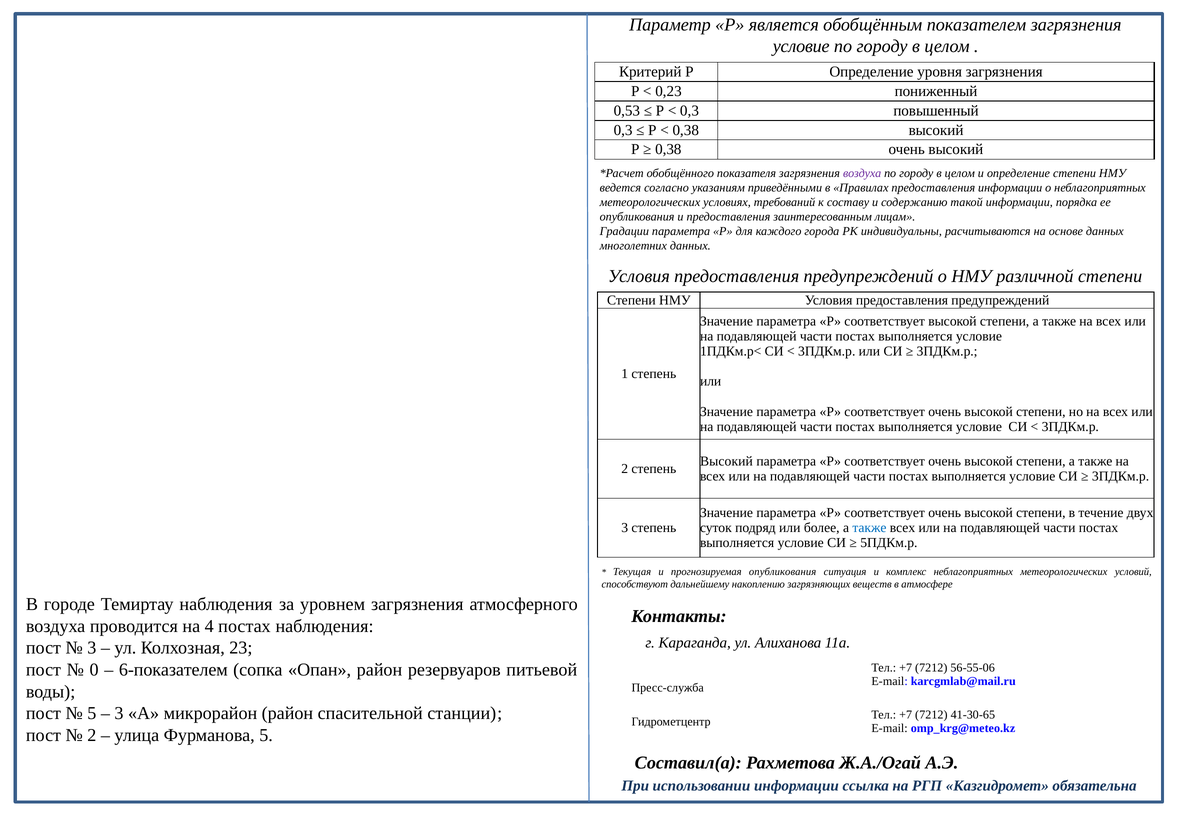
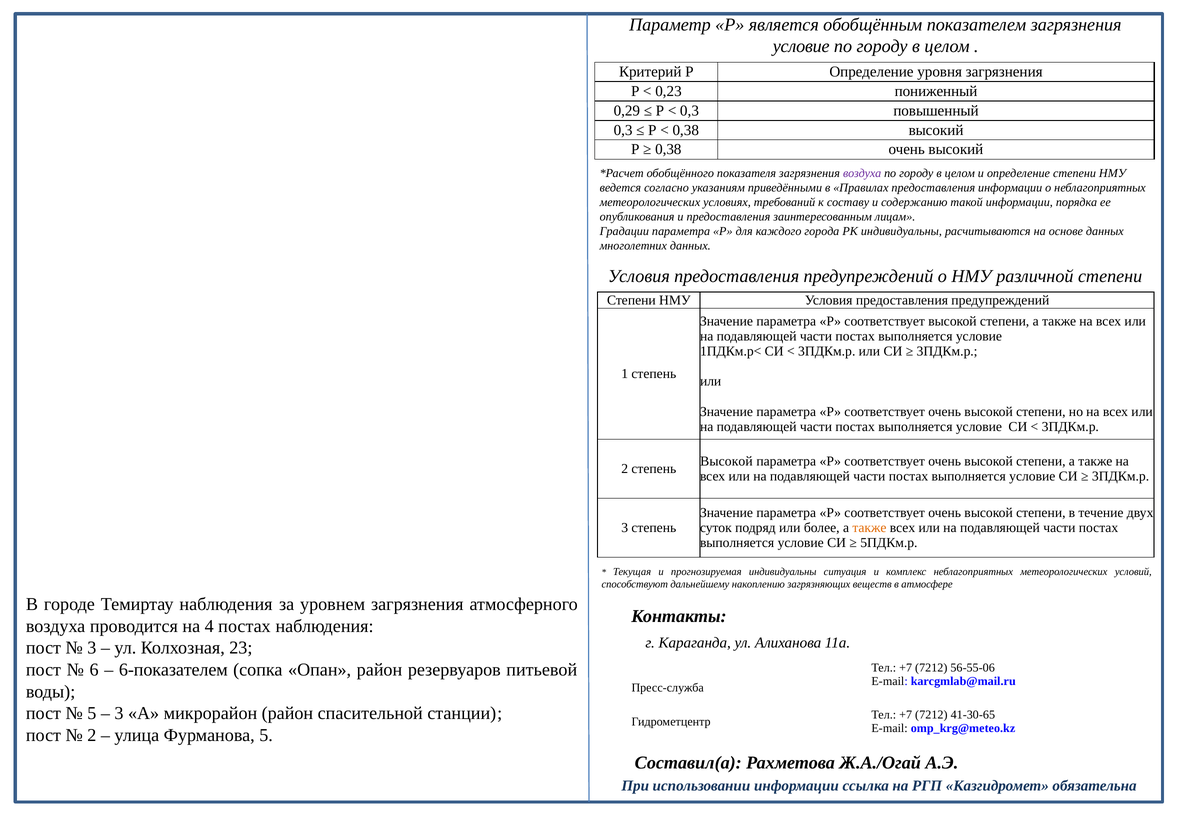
0,53: 0,53 -> 0,29 (627, 111)
Высокий: Высокий -> Высокой (726, 461)
также colour: blue -> orange (869, 528)
прогнозируемая опубликования: опубликования -> индивидуальны (783, 571)
0: 0 -> 6 (94, 669)
